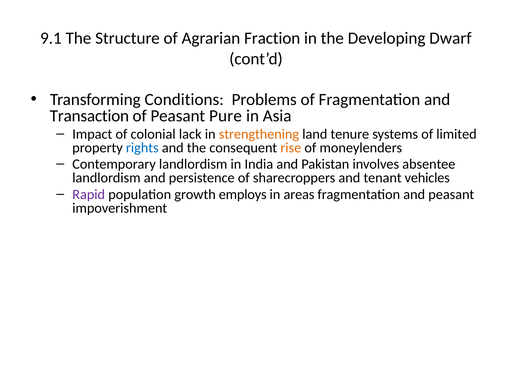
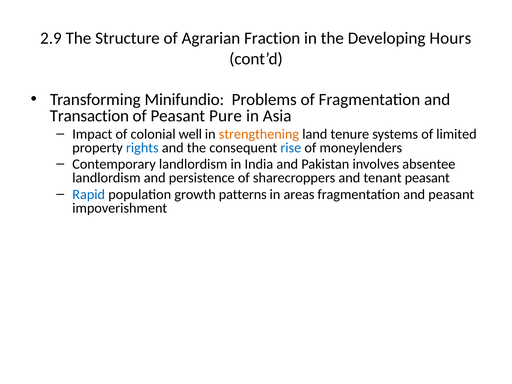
9.1: 9.1 -> 2.9 (51, 38)
Dwarf: Dwarf -> Hours (450, 38)
Conditions: Conditions -> Minifundio (184, 100)
lack: lack -> well (190, 134)
rise colour: orange -> blue (291, 148)
tenant vehicles: vehicles -> peasant (427, 178)
Rapid colour: purple -> blue (89, 194)
employs: employs -> patterns (243, 194)
